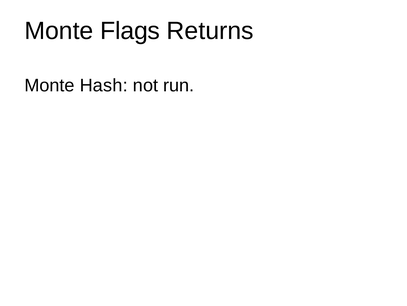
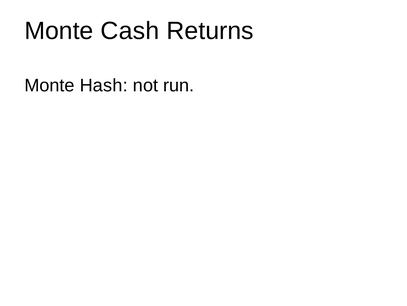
Flags: Flags -> Cash (130, 31)
